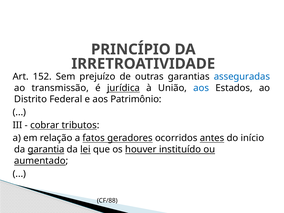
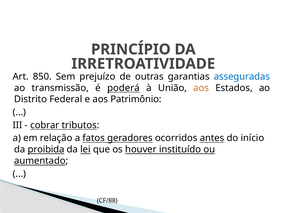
152: 152 -> 850 (42, 77)
jurídica: jurídica -> poderá (123, 88)
aos colour: blue -> orange (201, 88)
garantia: garantia -> proibida (46, 149)
